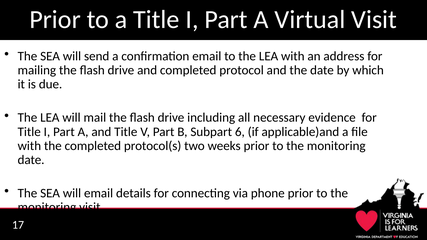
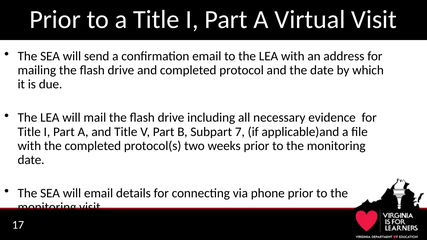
6: 6 -> 7 (240, 132)
